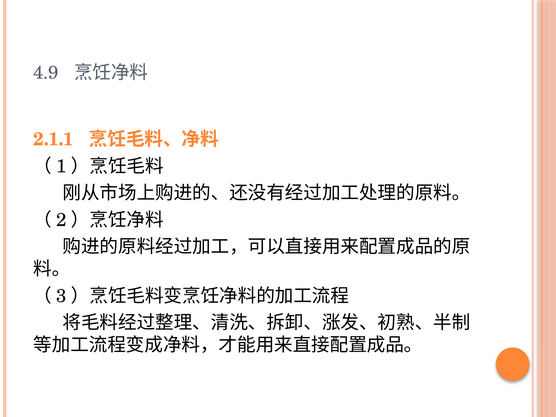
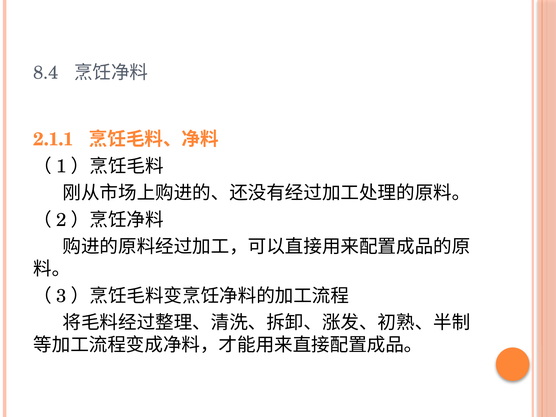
4.9: 4.9 -> 8.4 (46, 73)
